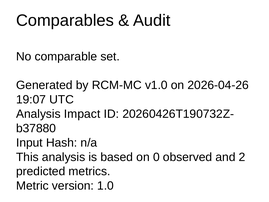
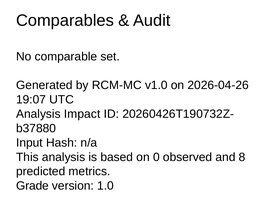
2: 2 -> 8 (242, 157)
Metric: Metric -> Grade (32, 186)
